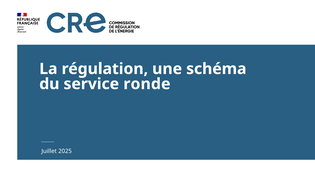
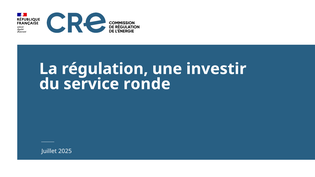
schéma: schéma -> investir (216, 69)
